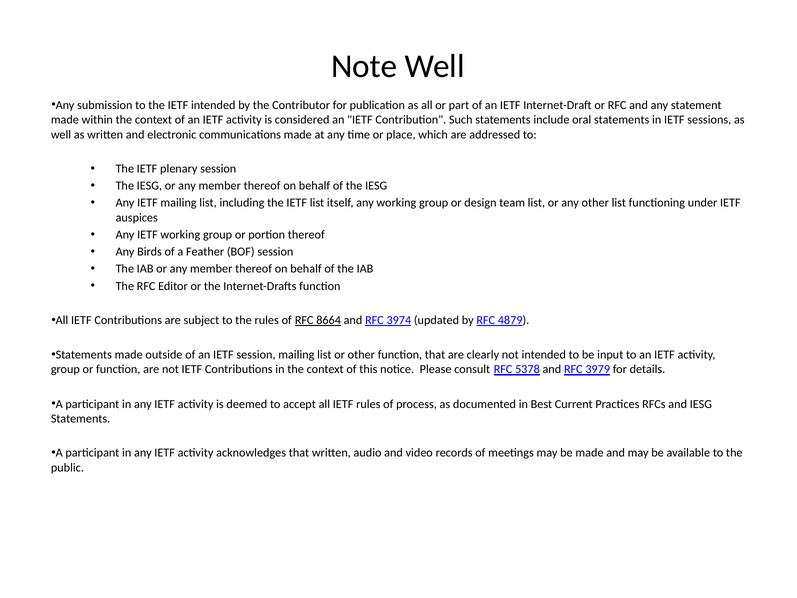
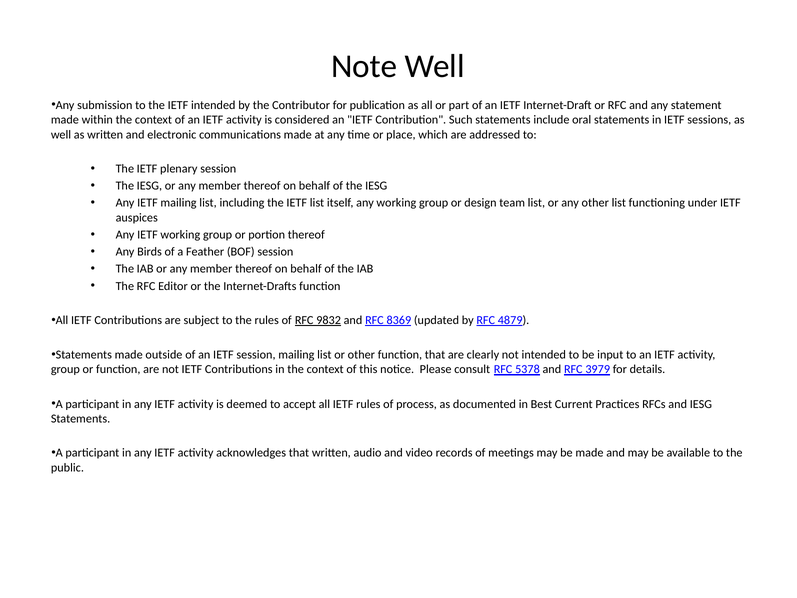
8664: 8664 -> 9832 (329, 320)
3974: 3974 -> 8369 (399, 320)
